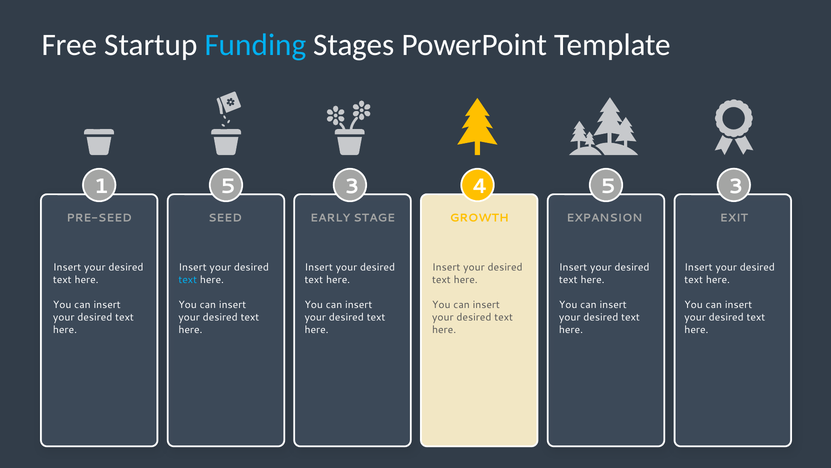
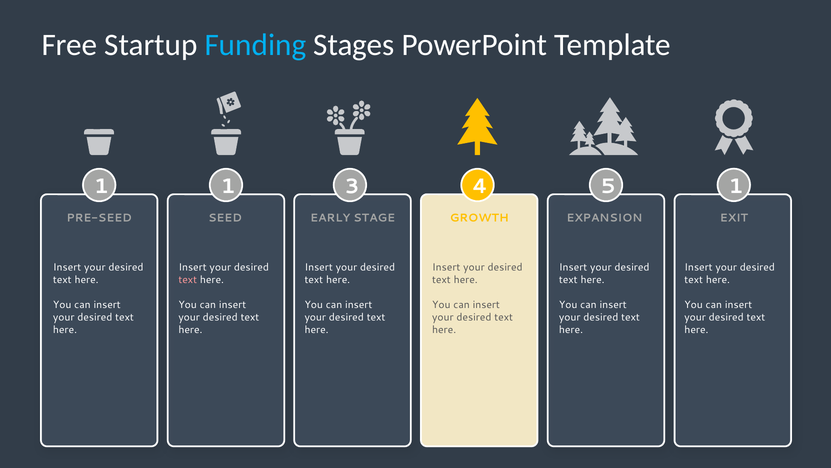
1 5: 5 -> 1 (228, 186)
3 5 3: 3 -> 1 (736, 186)
text colour: light blue -> pink (188, 280)
